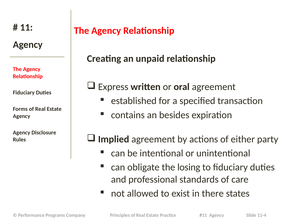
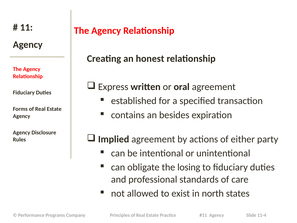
unpaid: unpaid -> honest (150, 59)
there: there -> north (213, 193)
